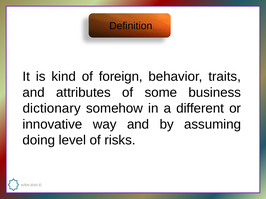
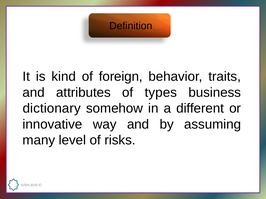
some: some -> types (161, 93)
doing: doing -> many (39, 141)
